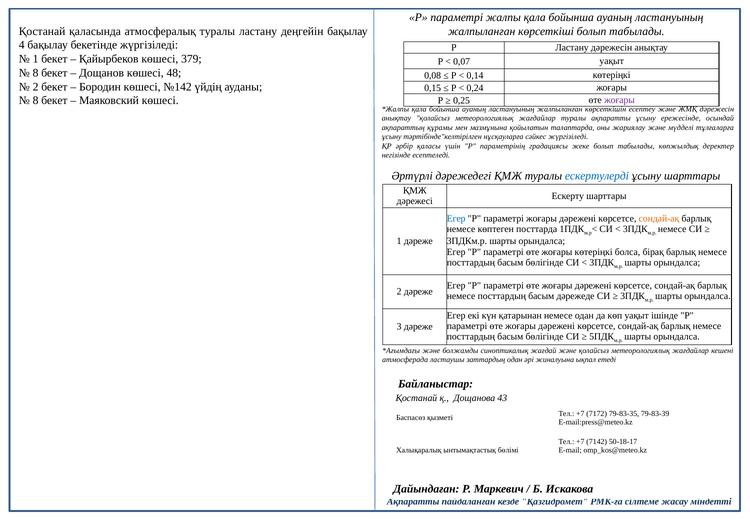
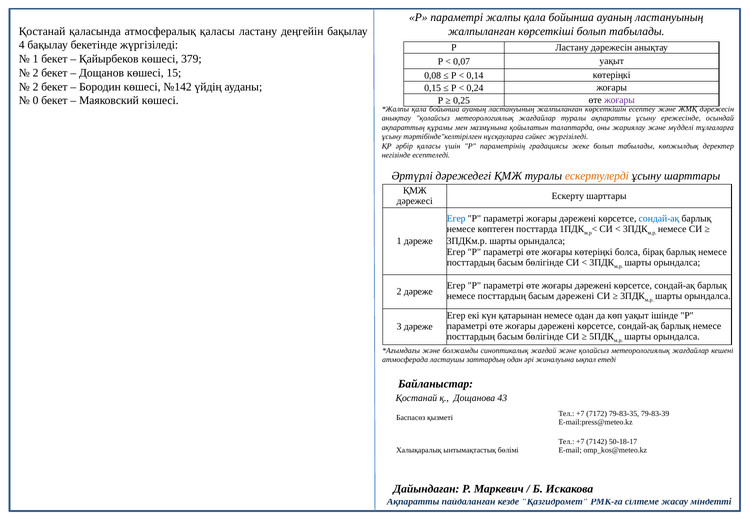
атмосфералық туралы: туралы -> қаласы (217, 31)
8: 8 -> 2 (36, 73)
48: 48 -> 15 (174, 73)
8: 8 -> 0 (36, 100)
ескертулерді colour: blue -> orange (597, 175)
сондай-ақ colour: orange -> blue (659, 218)
басым дәрежеде: дәрежеде -> дәрежені (575, 296)
